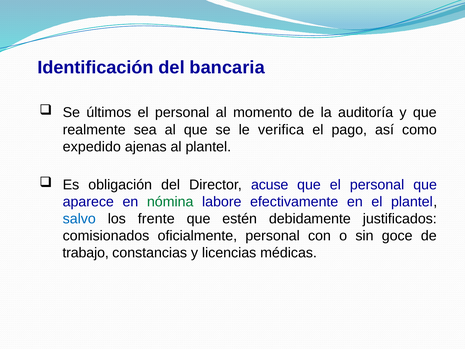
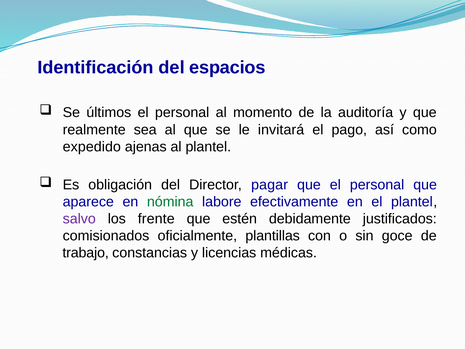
bancaria: bancaria -> espacios (227, 67)
verifica: verifica -> invitará (281, 130)
acuse: acuse -> pagar (270, 185)
salvo colour: blue -> purple (79, 219)
oficialmente personal: personal -> plantillas (273, 236)
